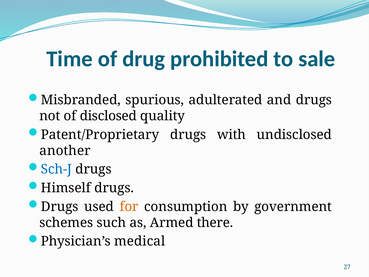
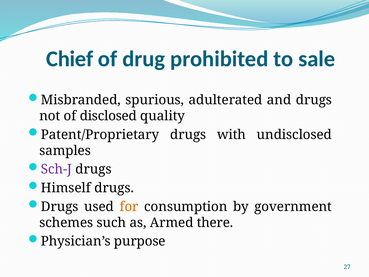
Time: Time -> Chief (70, 59)
another: another -> samples (65, 151)
Sch-J colour: blue -> purple (56, 169)
medical: medical -> purpose (140, 241)
